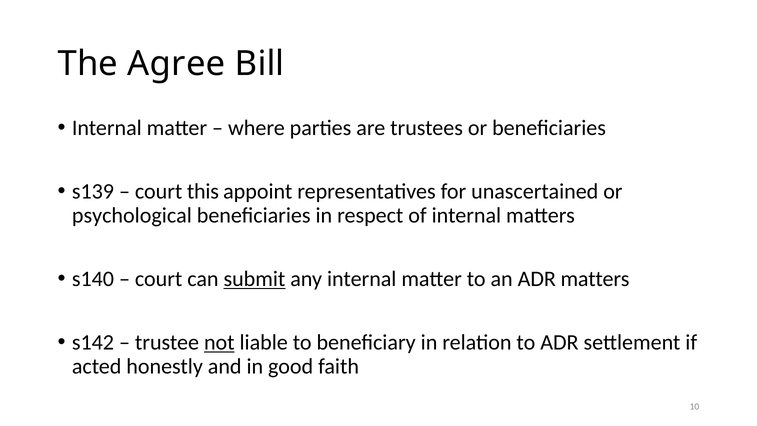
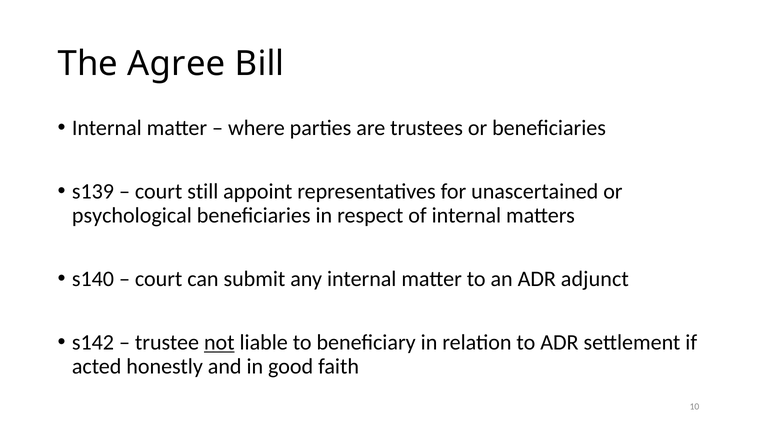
this: this -> still (203, 191)
submit underline: present -> none (254, 279)
ADR matters: matters -> adjunct (595, 279)
